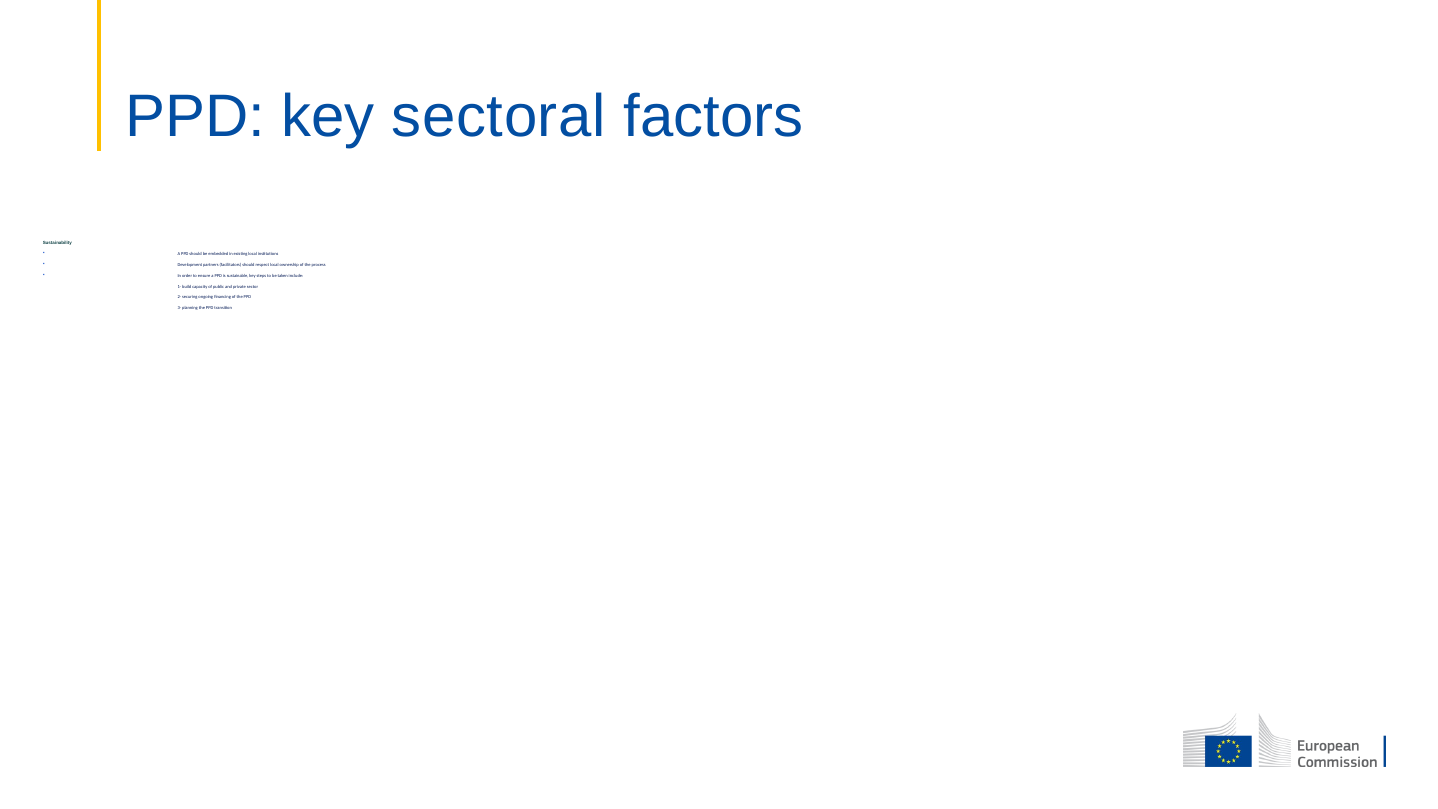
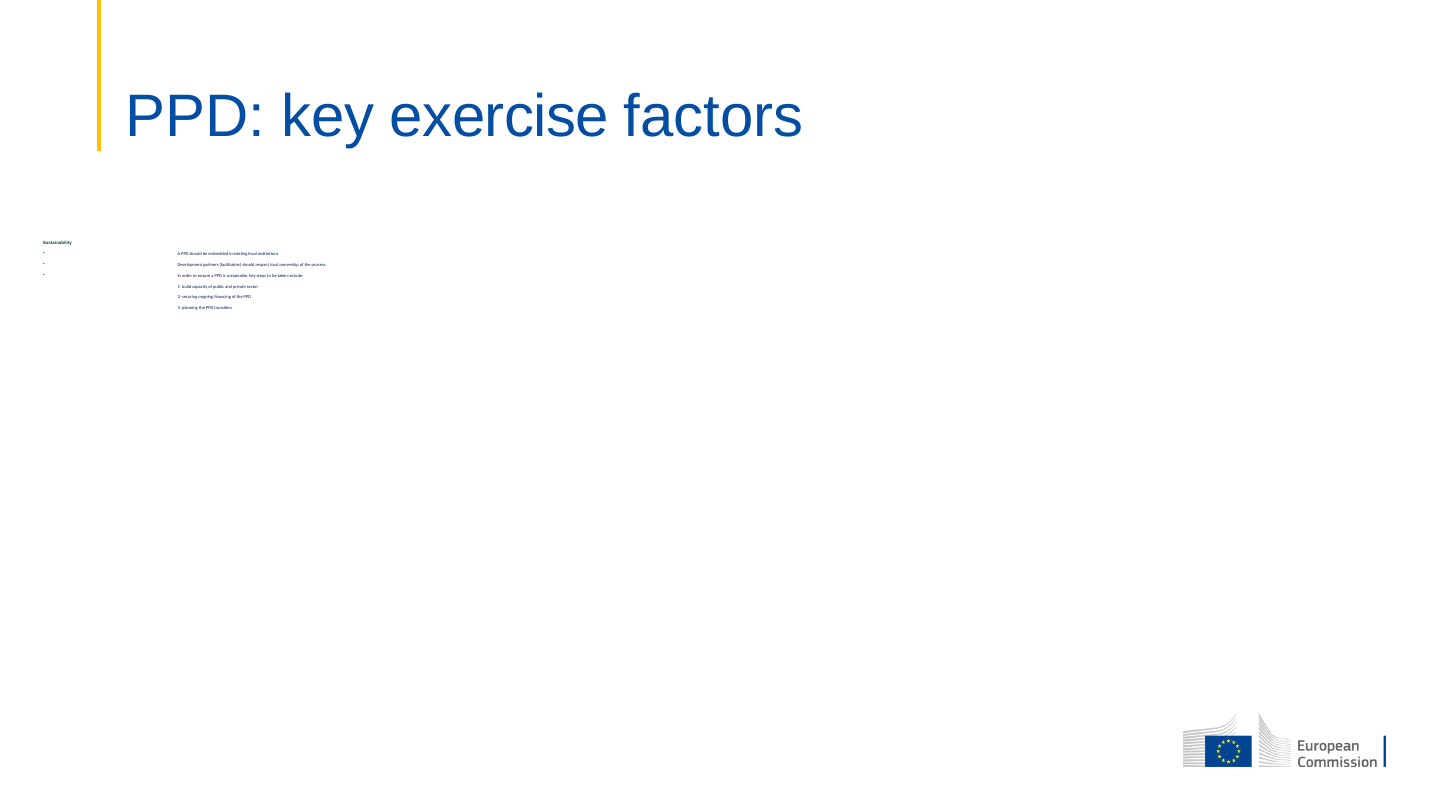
sectoral: sectoral -> exercise (499, 116)
